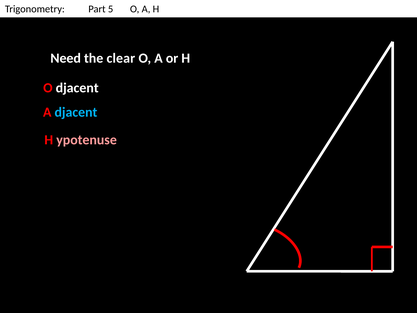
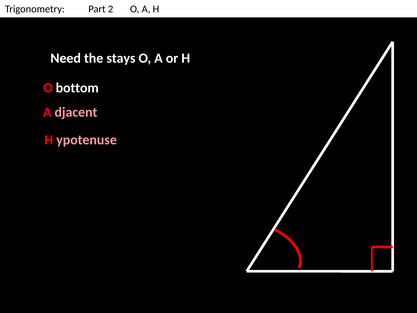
5: 5 -> 2 (111, 9)
clear: clear -> stays (121, 58)
O djacent: djacent -> bottom (77, 88)
djacent colour: light blue -> pink (76, 112)
